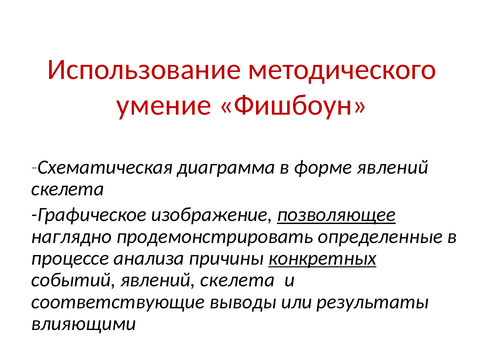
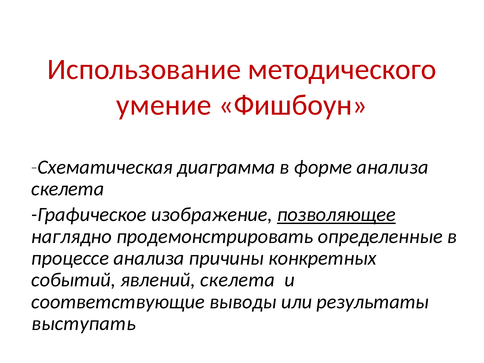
форме явлений: явлений -> анализа (393, 167)
конкретных underline: present -> none (322, 258)
влияющими: влияющими -> выступать (84, 323)
